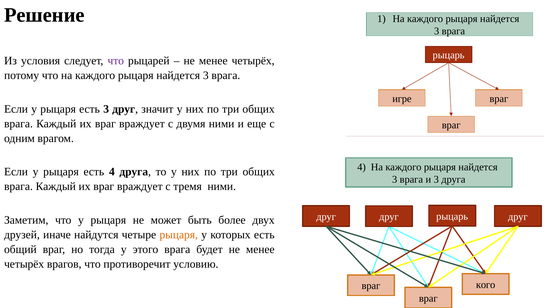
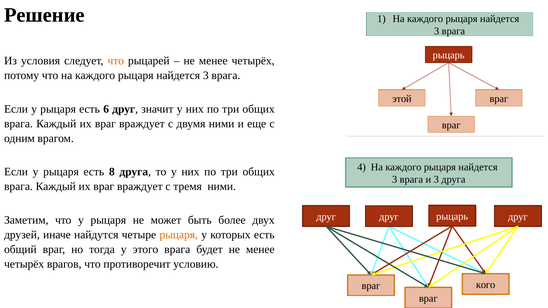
что colour: purple -> orange (116, 61)
игре: игре -> этой (402, 99)
есть 3: 3 -> 6 (106, 109)
есть 4: 4 -> 8 (112, 172)
